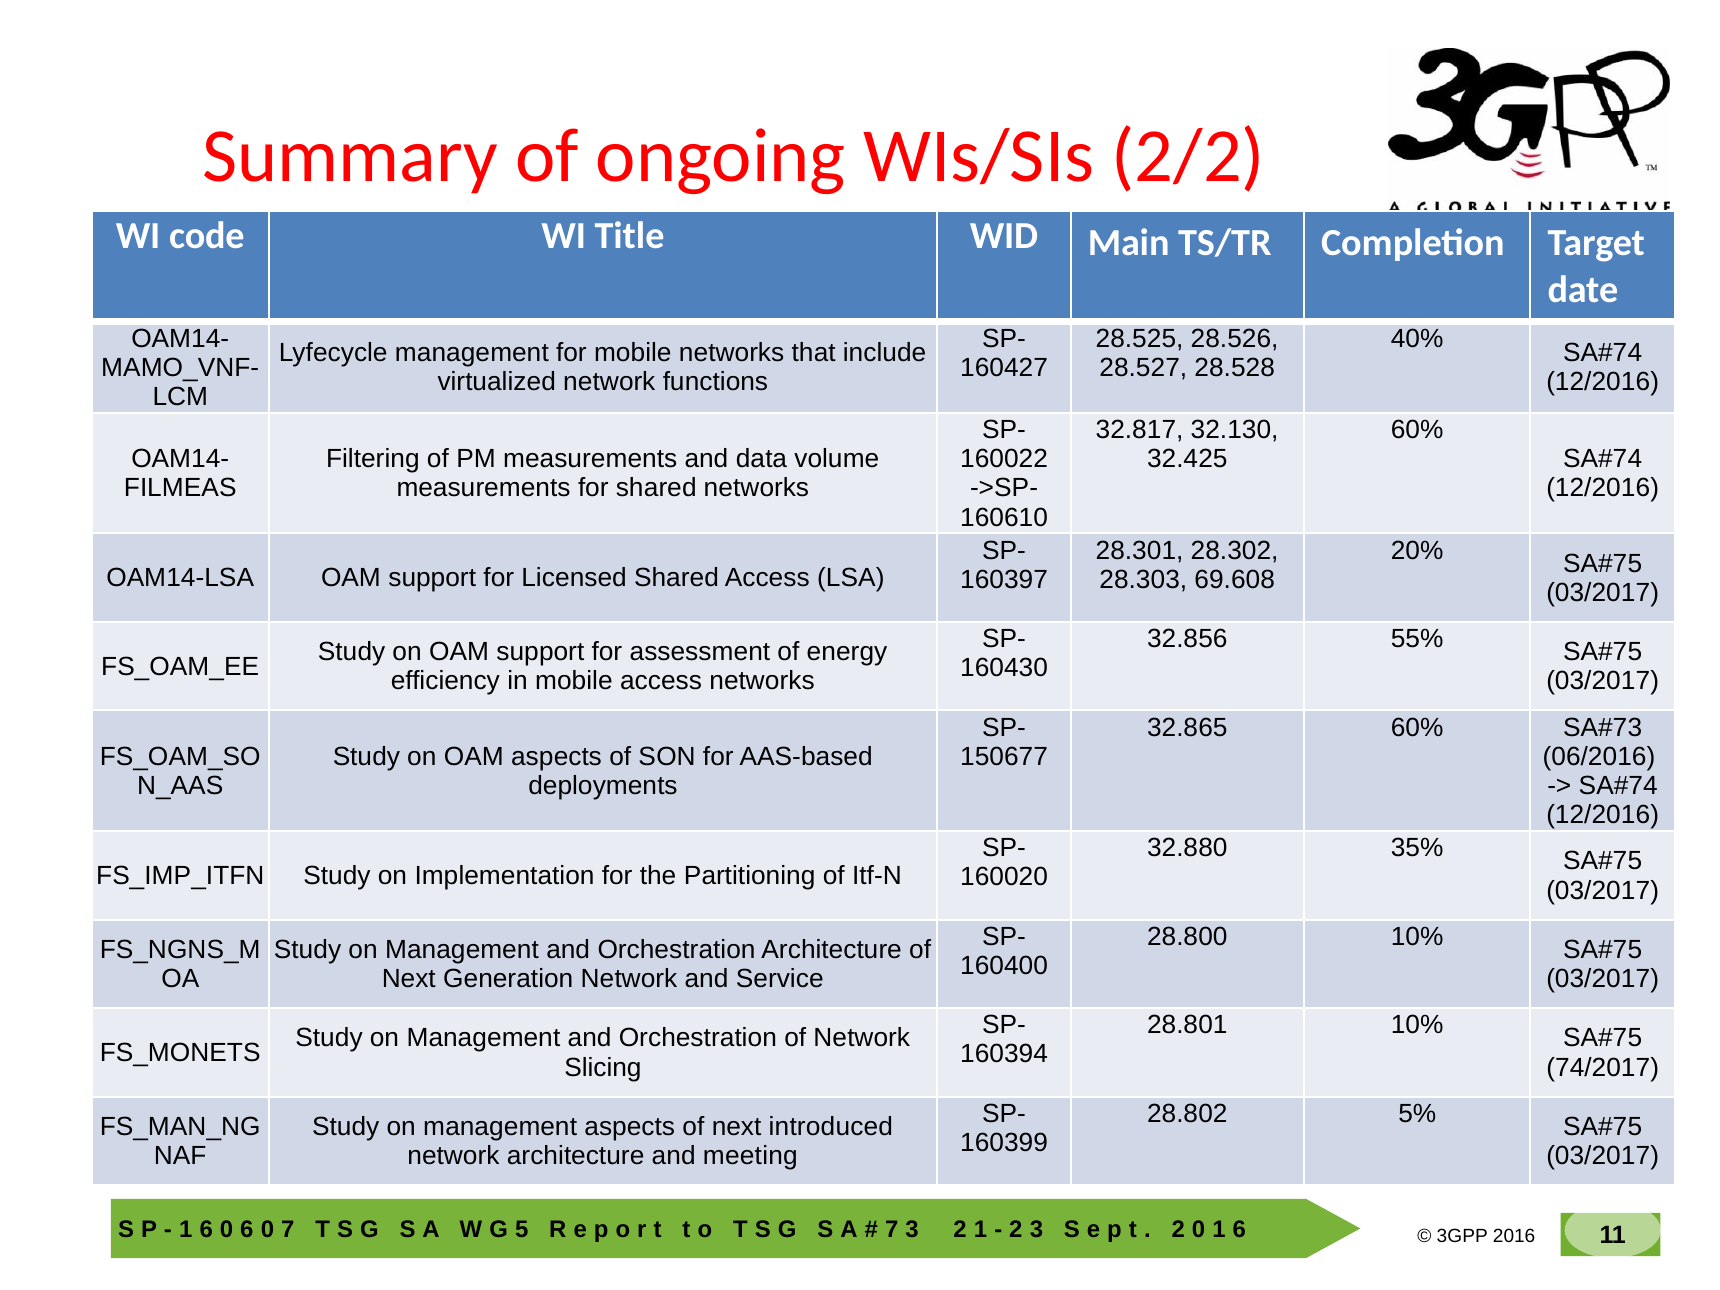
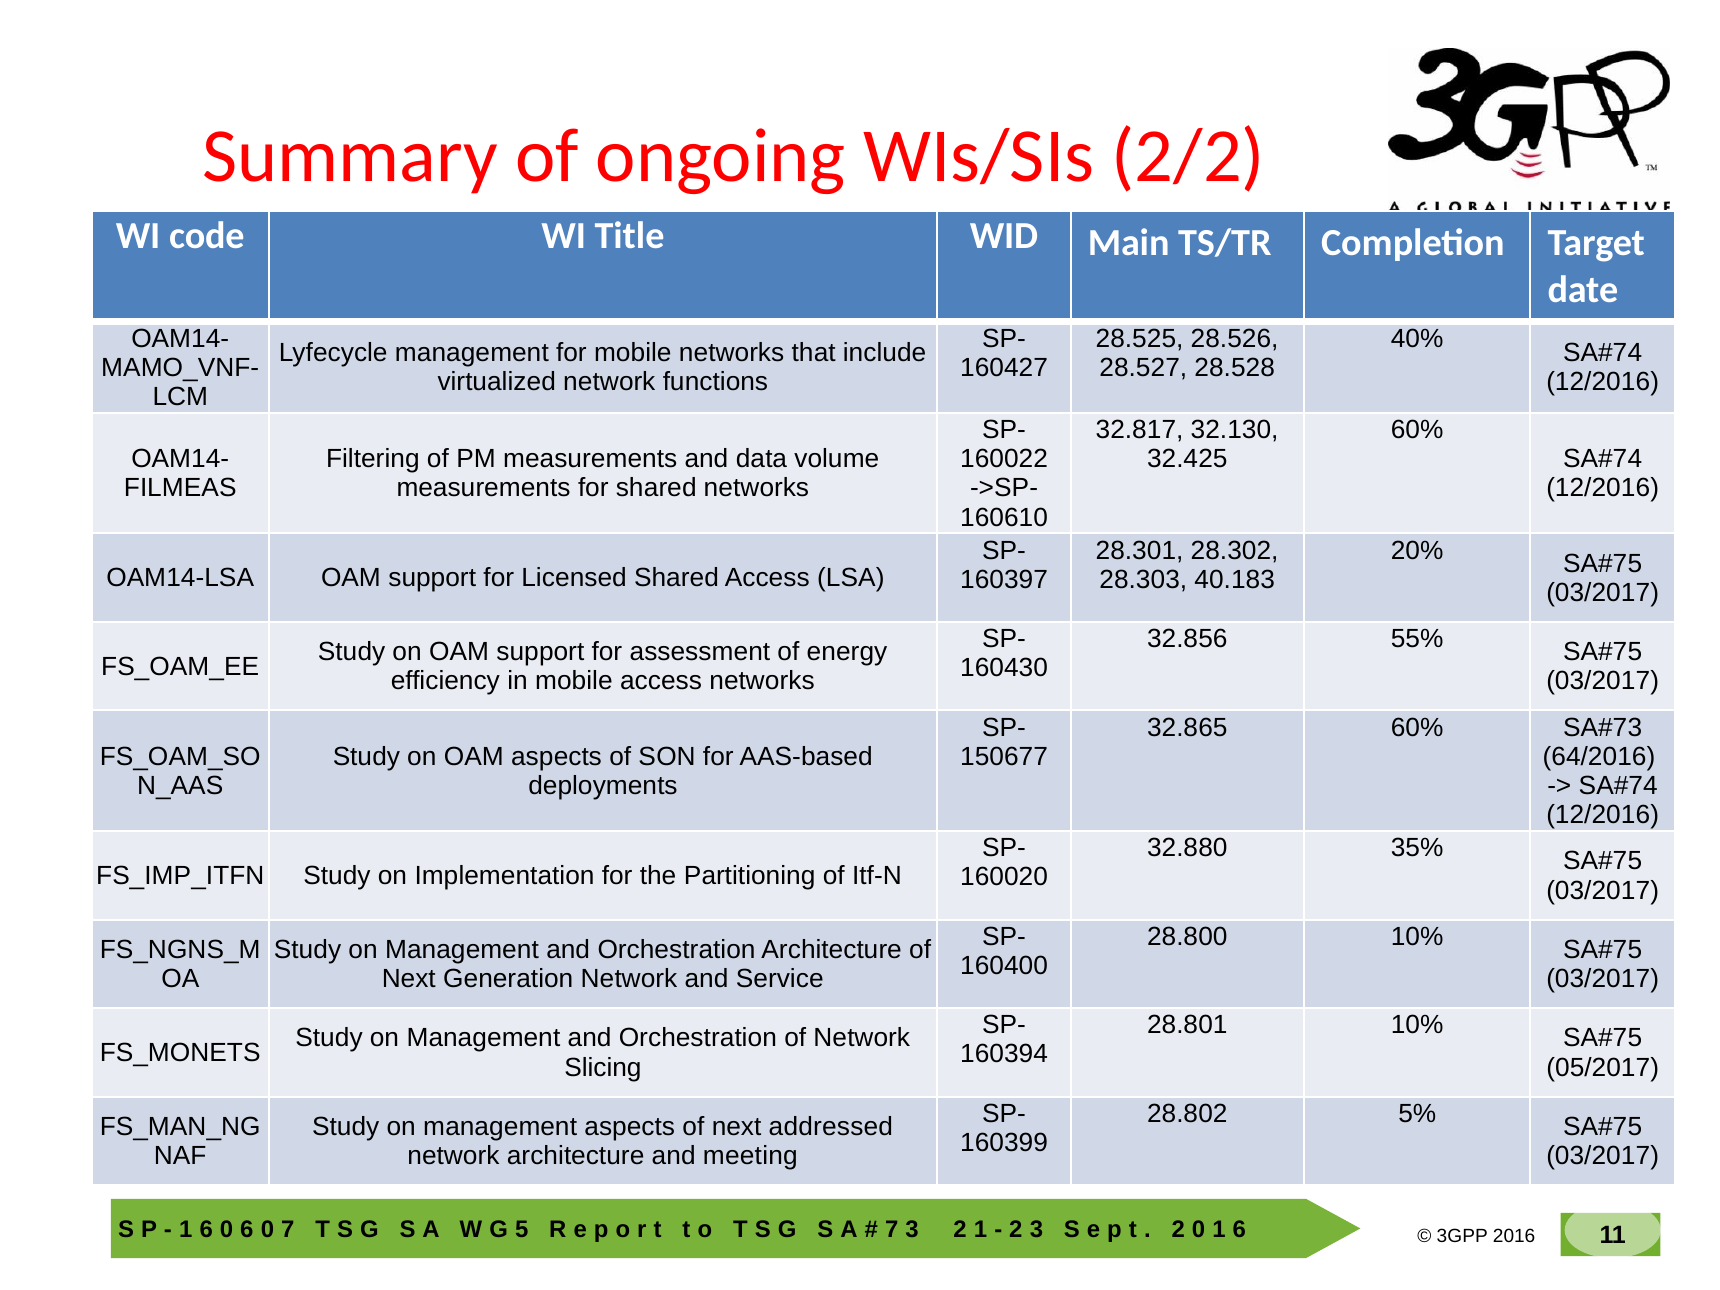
69.608: 69.608 -> 40.183 (1235, 580)
06/2016: 06/2016 -> 64/2016 (1599, 757)
74/2017: 74/2017 -> 05/2017 (1603, 1067)
introduced: introduced -> addressed (831, 1127)
